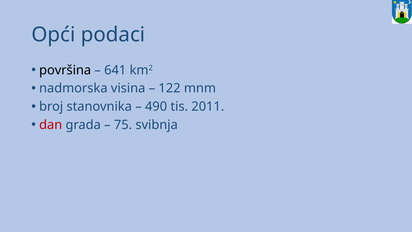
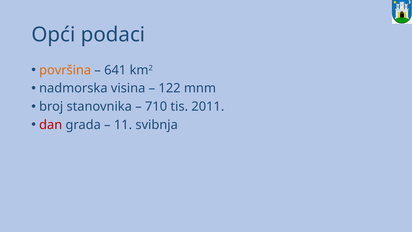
površina colour: black -> orange (65, 70)
490: 490 -> 710 (156, 107)
75: 75 -> 11 (123, 125)
